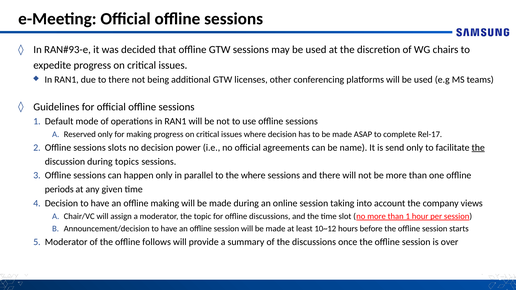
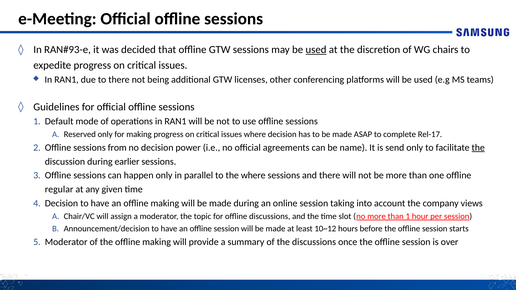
used underline: none -> present (316, 50)
slots: slots -> from (117, 148)
topics: topics -> earlier (127, 162)
periods: periods -> regular (59, 190)
the offline follows: follows -> making (157, 242)
